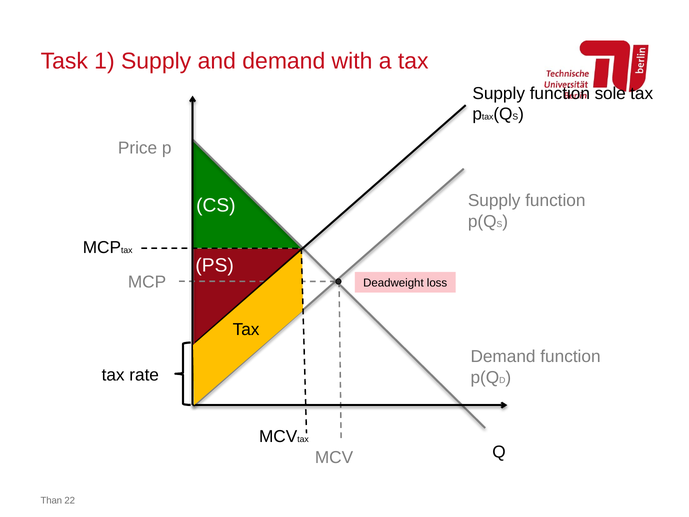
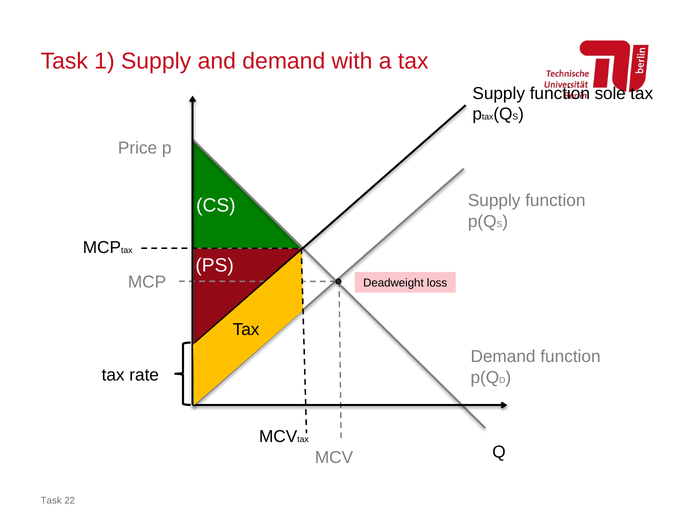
Than: Than -> Task (51, 501)
